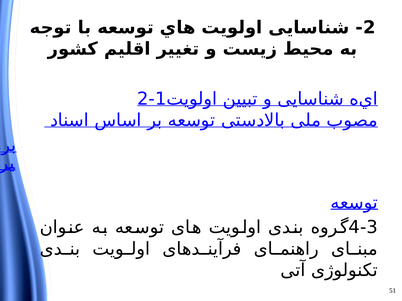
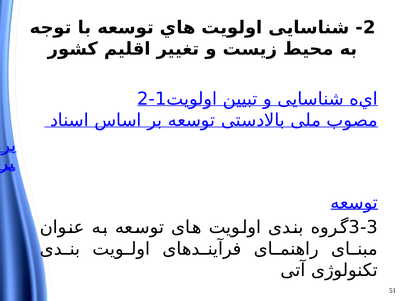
4-3: 4-3 -> 3-3 (363, 228)
